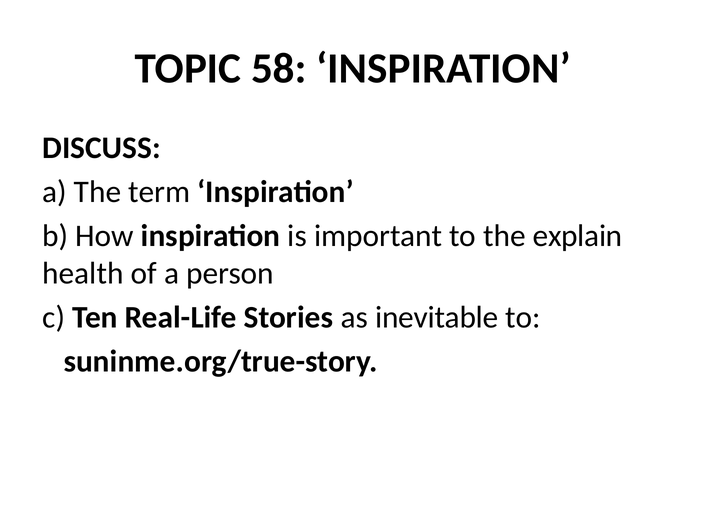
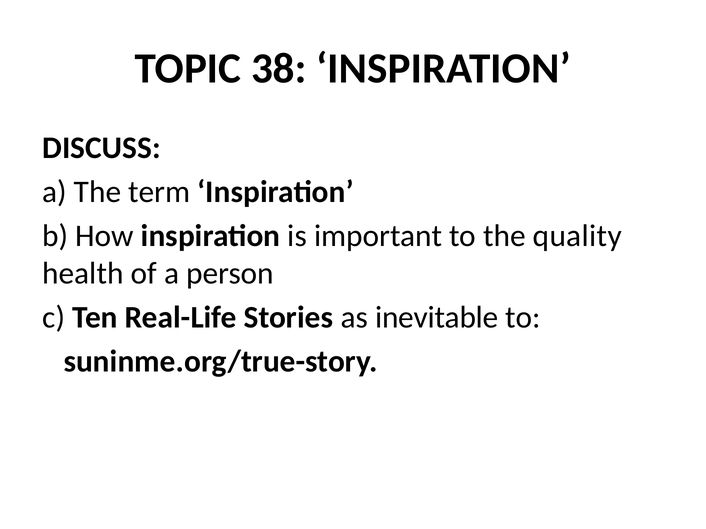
58: 58 -> 38 (279, 68)
explain: explain -> quality (577, 236)
